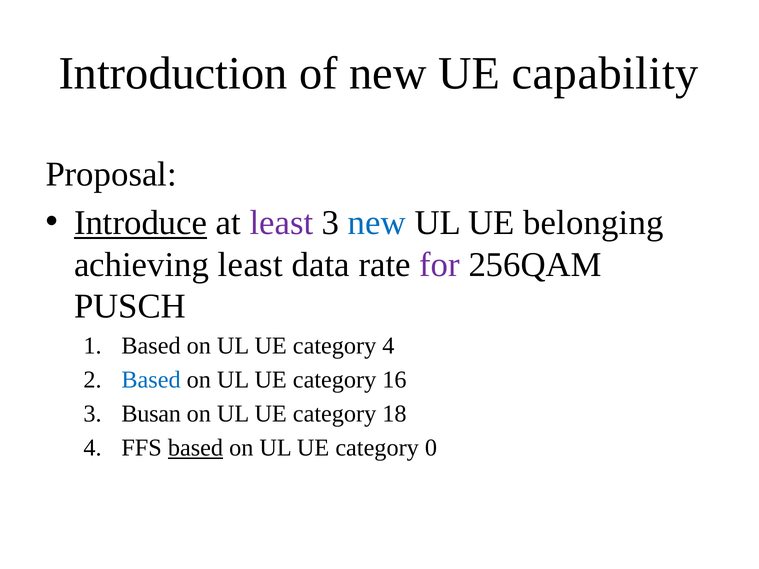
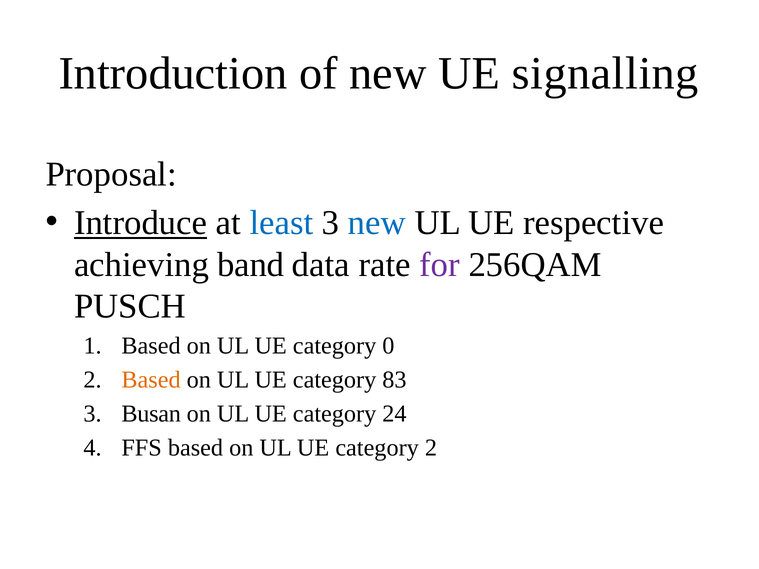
capability: capability -> signalling (605, 73)
least colour: purple -> blue (281, 223)
belonging: belonging -> respective (594, 223)
achieving least: least -> band (251, 265)
category 4: 4 -> 0 (388, 346)
Based colour: blue -> orange (151, 380)
16: 16 -> 83 (394, 380)
18: 18 -> 24 (394, 414)
based underline: present -> none (195, 448)
category 0: 0 -> 2 (431, 448)
